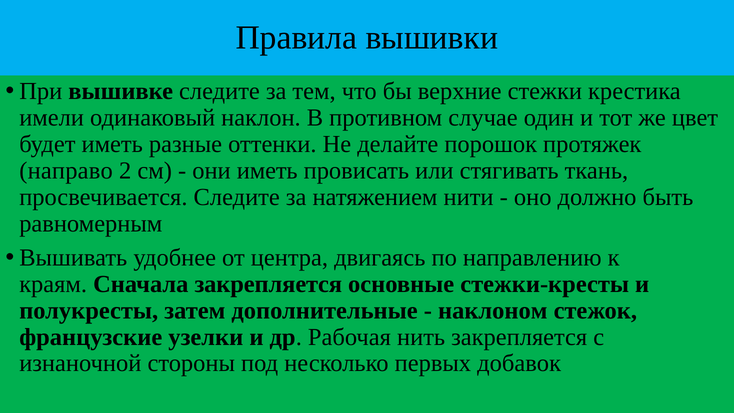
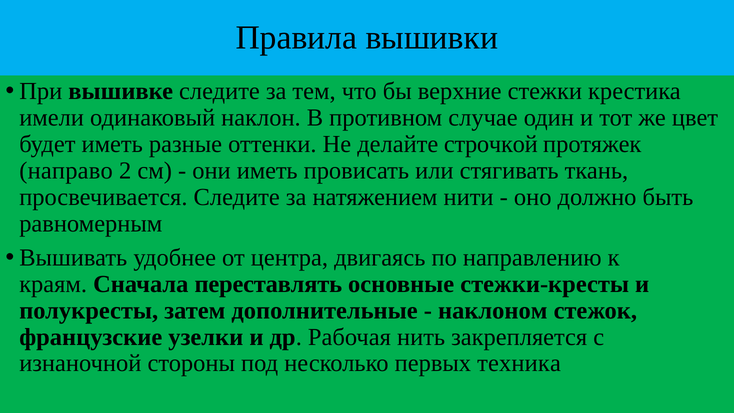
порошок: порошок -> строчкой (491, 144)
Сначала закрепляется: закрепляется -> переставлять (268, 284)
добавок: добавок -> техника (519, 363)
